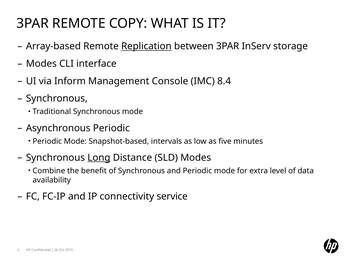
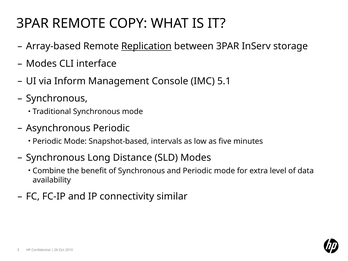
8.4: 8.4 -> 5.1 (224, 81)
Long underline: present -> none (99, 158)
service: service -> similar (172, 196)
